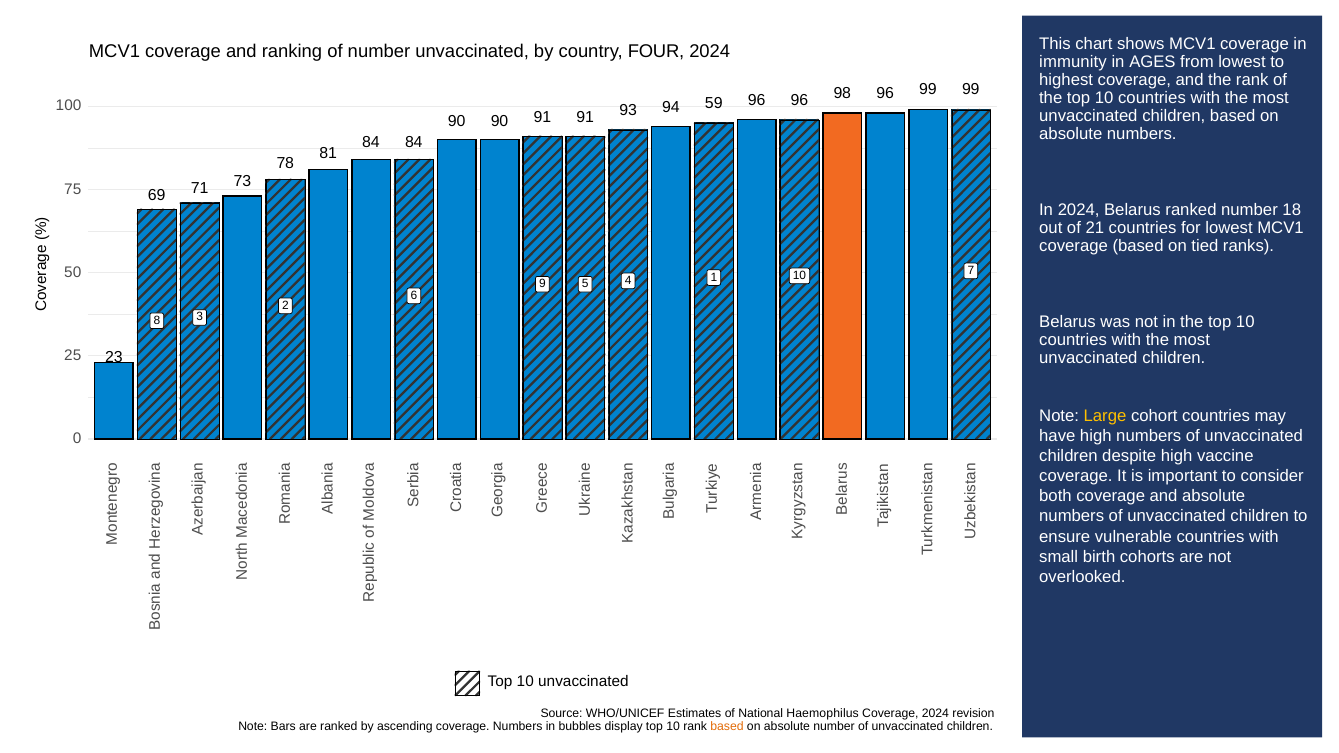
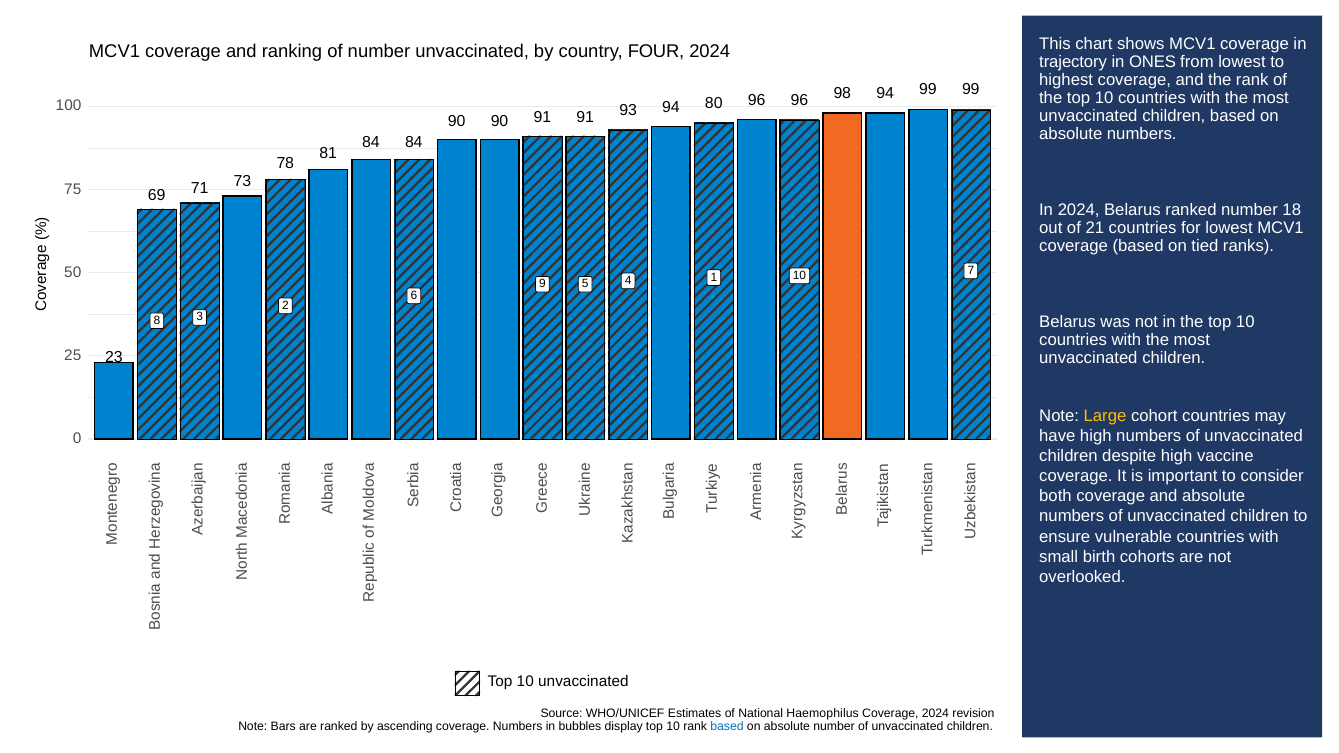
immunity: immunity -> trajectory (1073, 62)
AGES: AGES -> ONES (1153, 62)
96: 96 -> 94 (885, 93)
59: 59 -> 80 (714, 103)
based colour: orange -> blue (727, 727)
